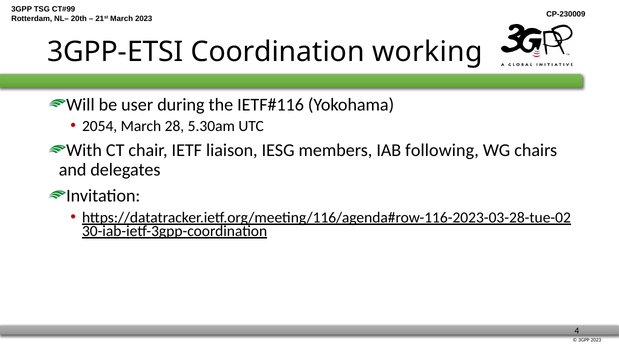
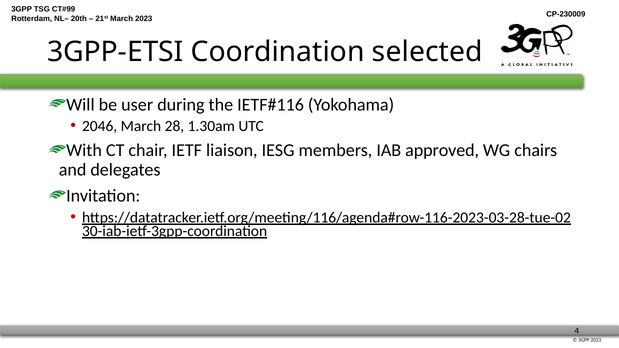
working: working -> selected (427, 52)
2054: 2054 -> 2046 (100, 126)
5.30am: 5.30am -> 1.30am (211, 126)
following: following -> approved (442, 151)
